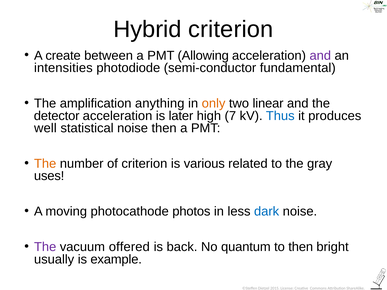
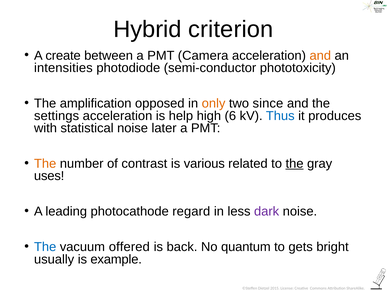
Allowing: Allowing -> Camera (203, 56)
and colour: purple -> orange (320, 56)
fundamental: fundamental -> phototoxicity (298, 68)
anything: anything -> opposed (160, 103)
linear: linear -> since (268, 103)
detector: detector -> settings (57, 116)
later: later -> help (181, 116)
7: 7 -> 6 (230, 116)
well: well -> with (45, 128)
noise then: then -> later (164, 128)
of criterion: criterion -> contrast (144, 164)
the underline: none -> present (295, 164)
moving: moving -> leading (66, 212)
photos: photos -> regard (191, 212)
dark colour: blue -> purple (267, 212)
The colour: purple -> blue (45, 247)
to then: then -> gets (301, 247)
